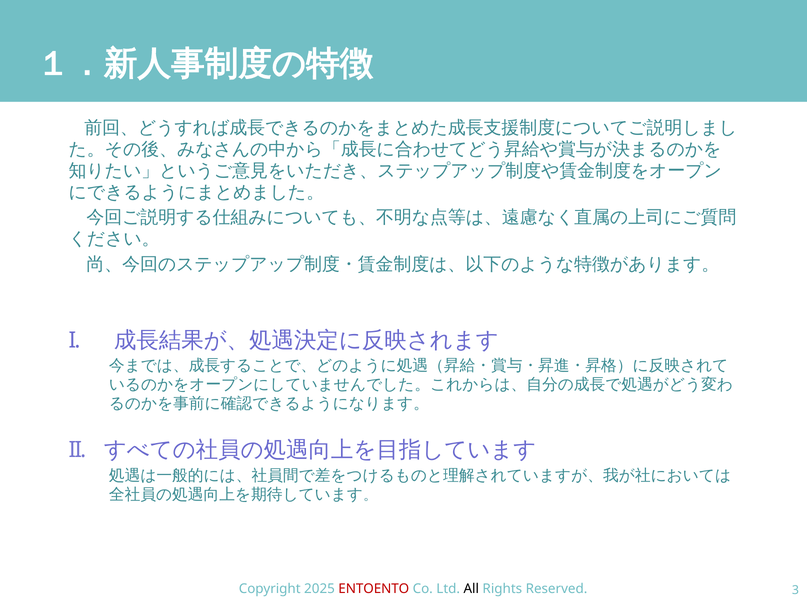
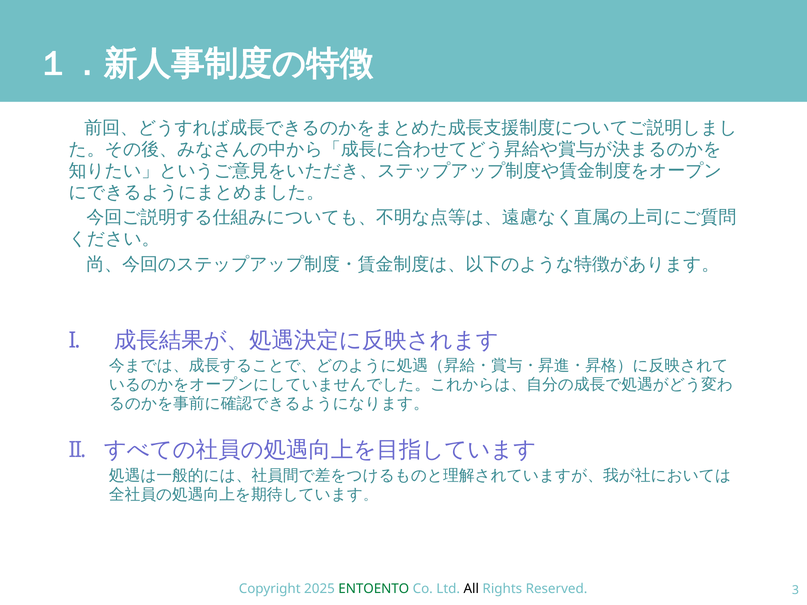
ENTOENTO colour: red -> green (374, 589)
